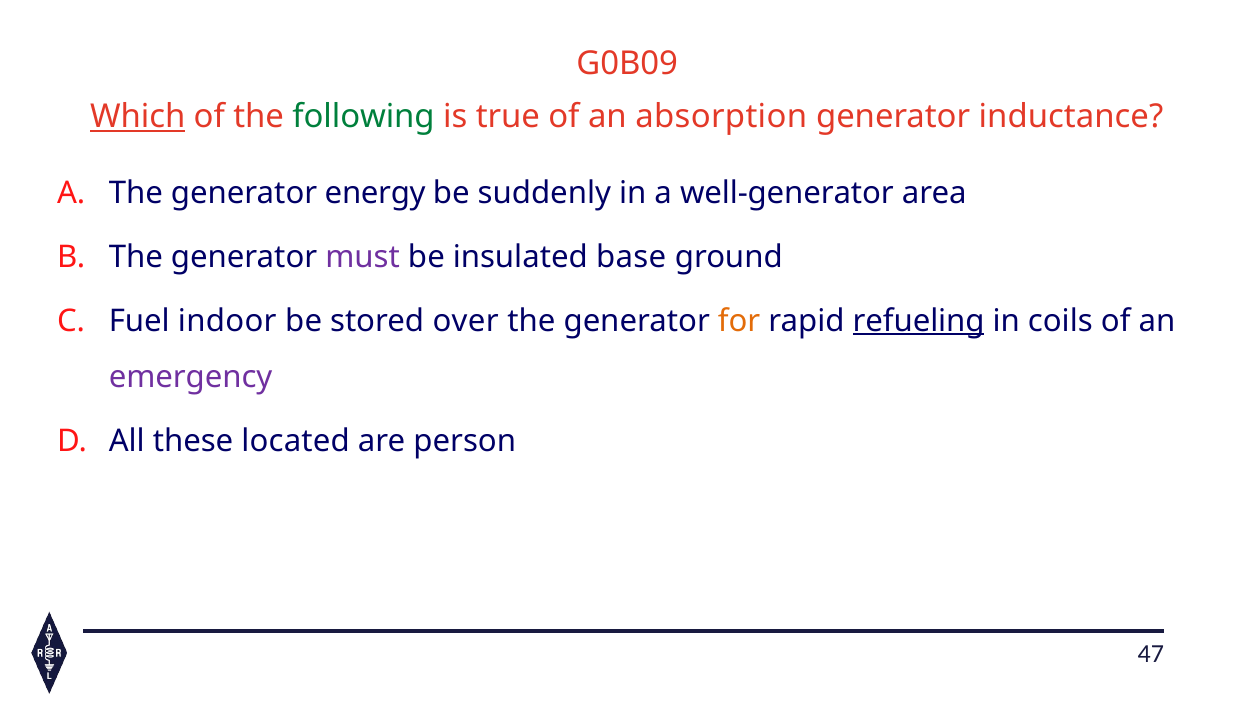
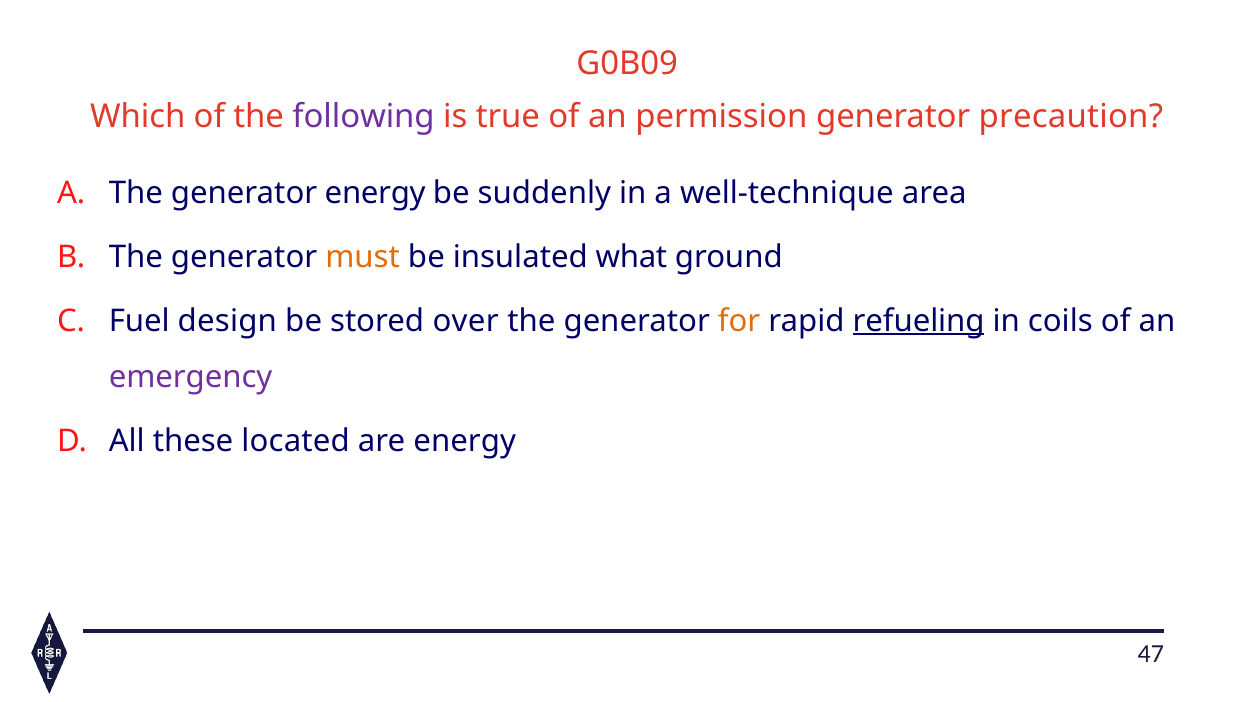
Which underline: present -> none (138, 117)
following colour: green -> purple (364, 117)
absorption: absorption -> permission (721, 117)
inductance: inductance -> precaution (1071, 117)
well-generator: well-generator -> well-technique (787, 193)
must colour: purple -> orange (363, 257)
base: base -> what (631, 257)
indoor: indoor -> design (227, 321)
are person: person -> energy (465, 441)
